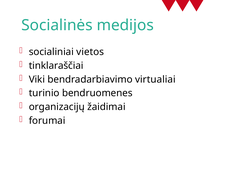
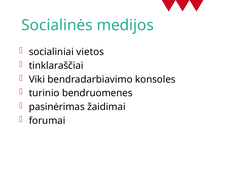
virtualiai: virtualiai -> konsoles (155, 79)
organizacijų: organizacijų -> pasinėrimas (57, 107)
